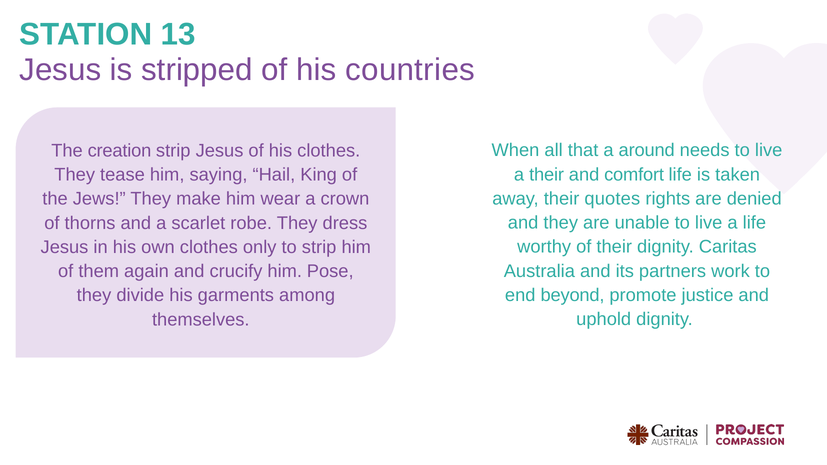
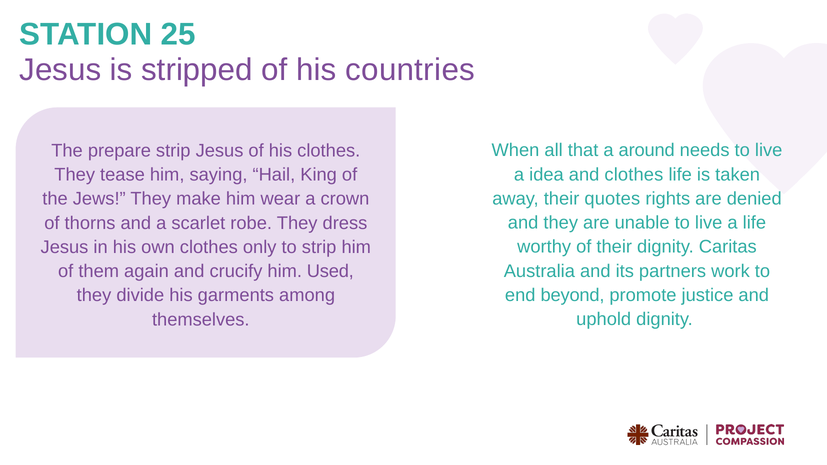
13: 13 -> 25 (178, 34)
creation: creation -> prepare (119, 151)
a their: their -> idea (546, 175)
and comfort: comfort -> clothes (634, 175)
Pose: Pose -> Used (330, 271)
